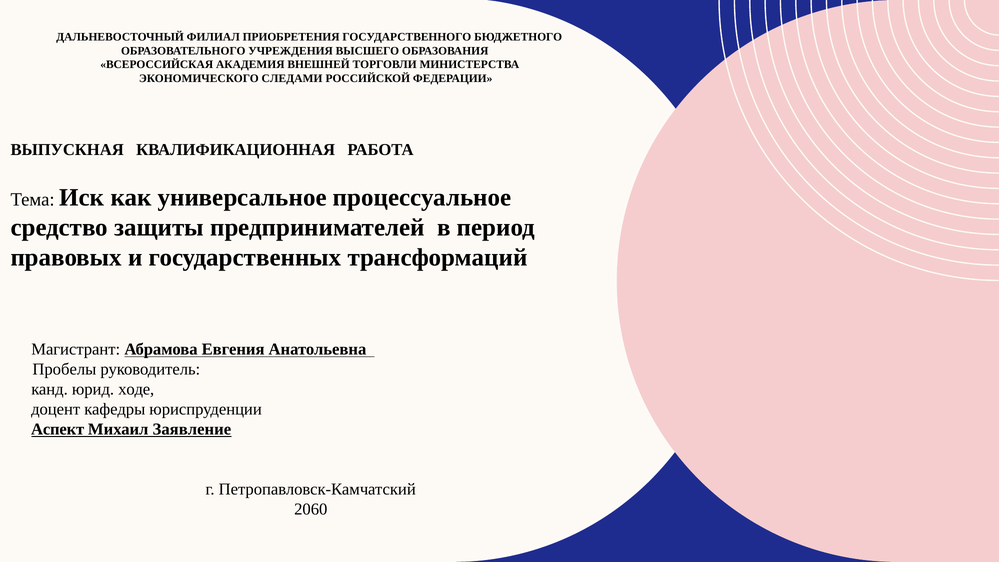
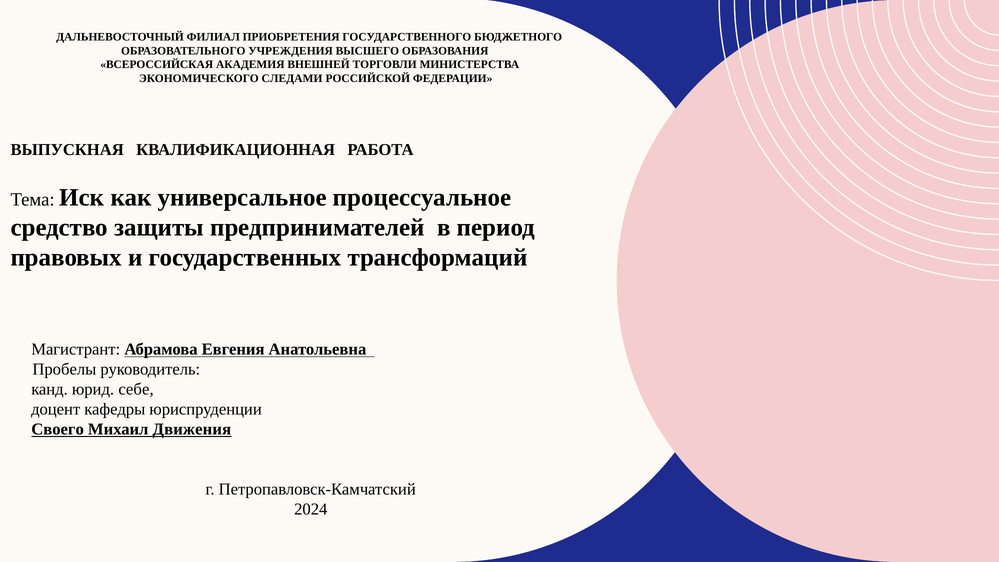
ходе: ходе -> себе (136, 389)
Аспект: Аспект -> Своего (58, 429)
Заявление: Заявление -> Движения (192, 429)
2060: 2060 -> 2024 (311, 509)
